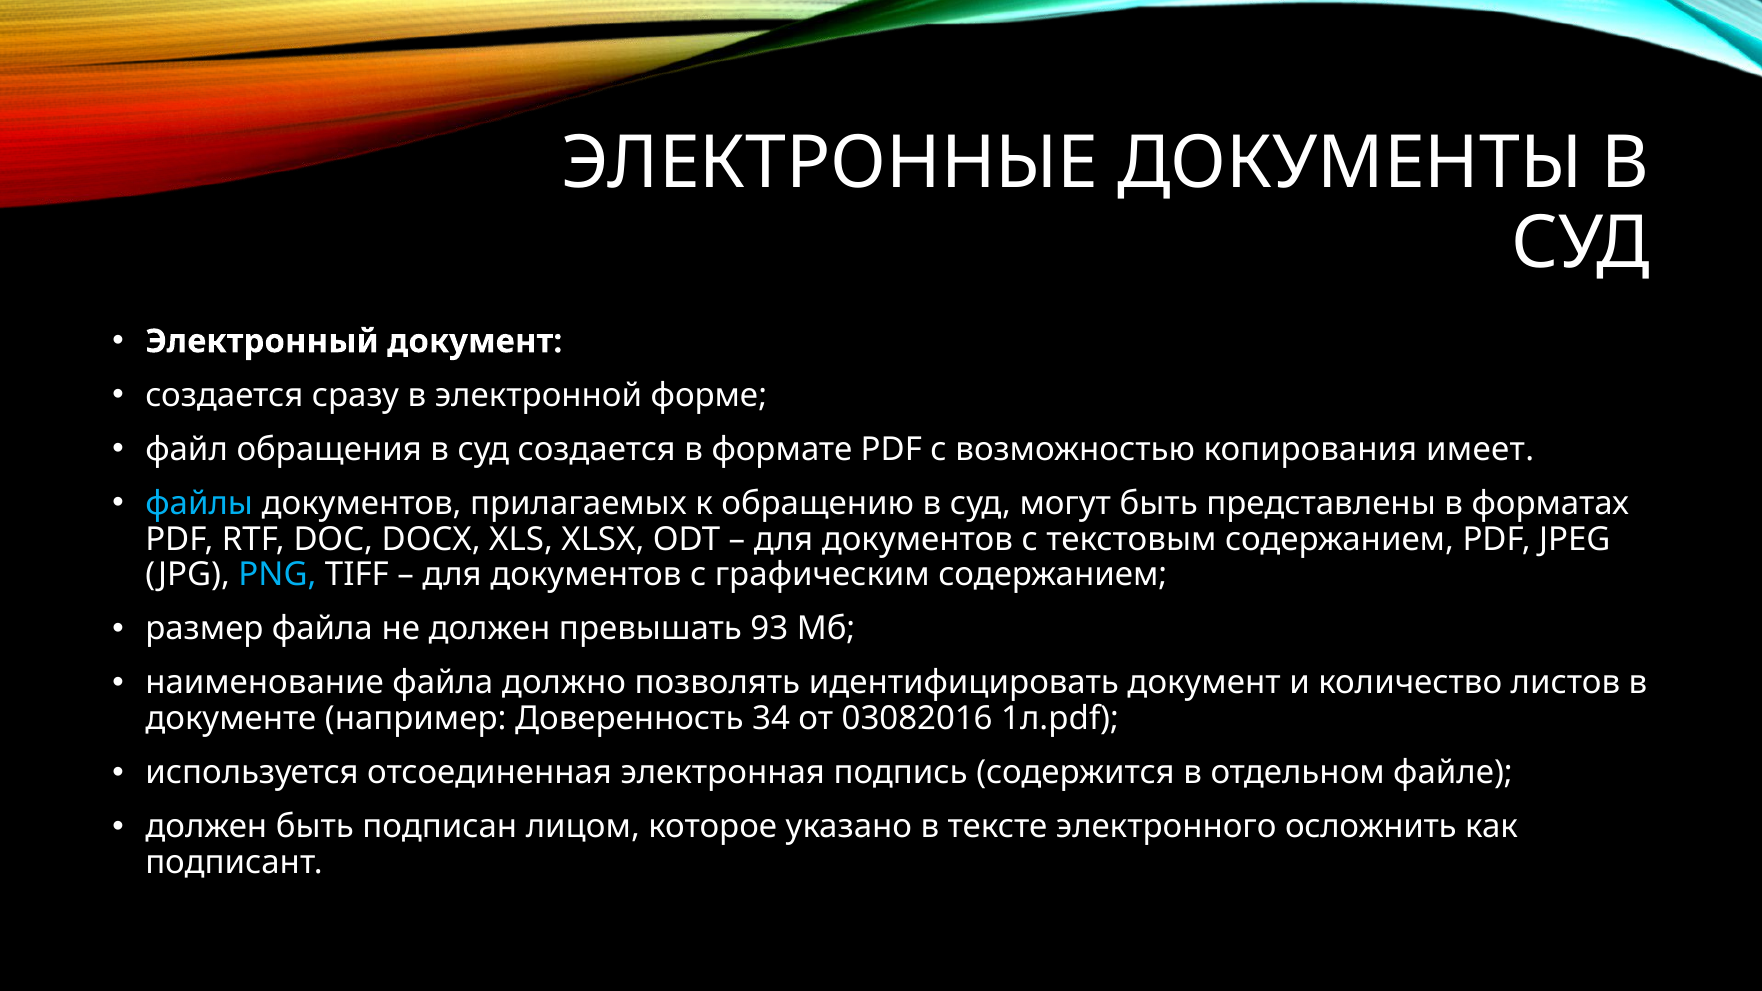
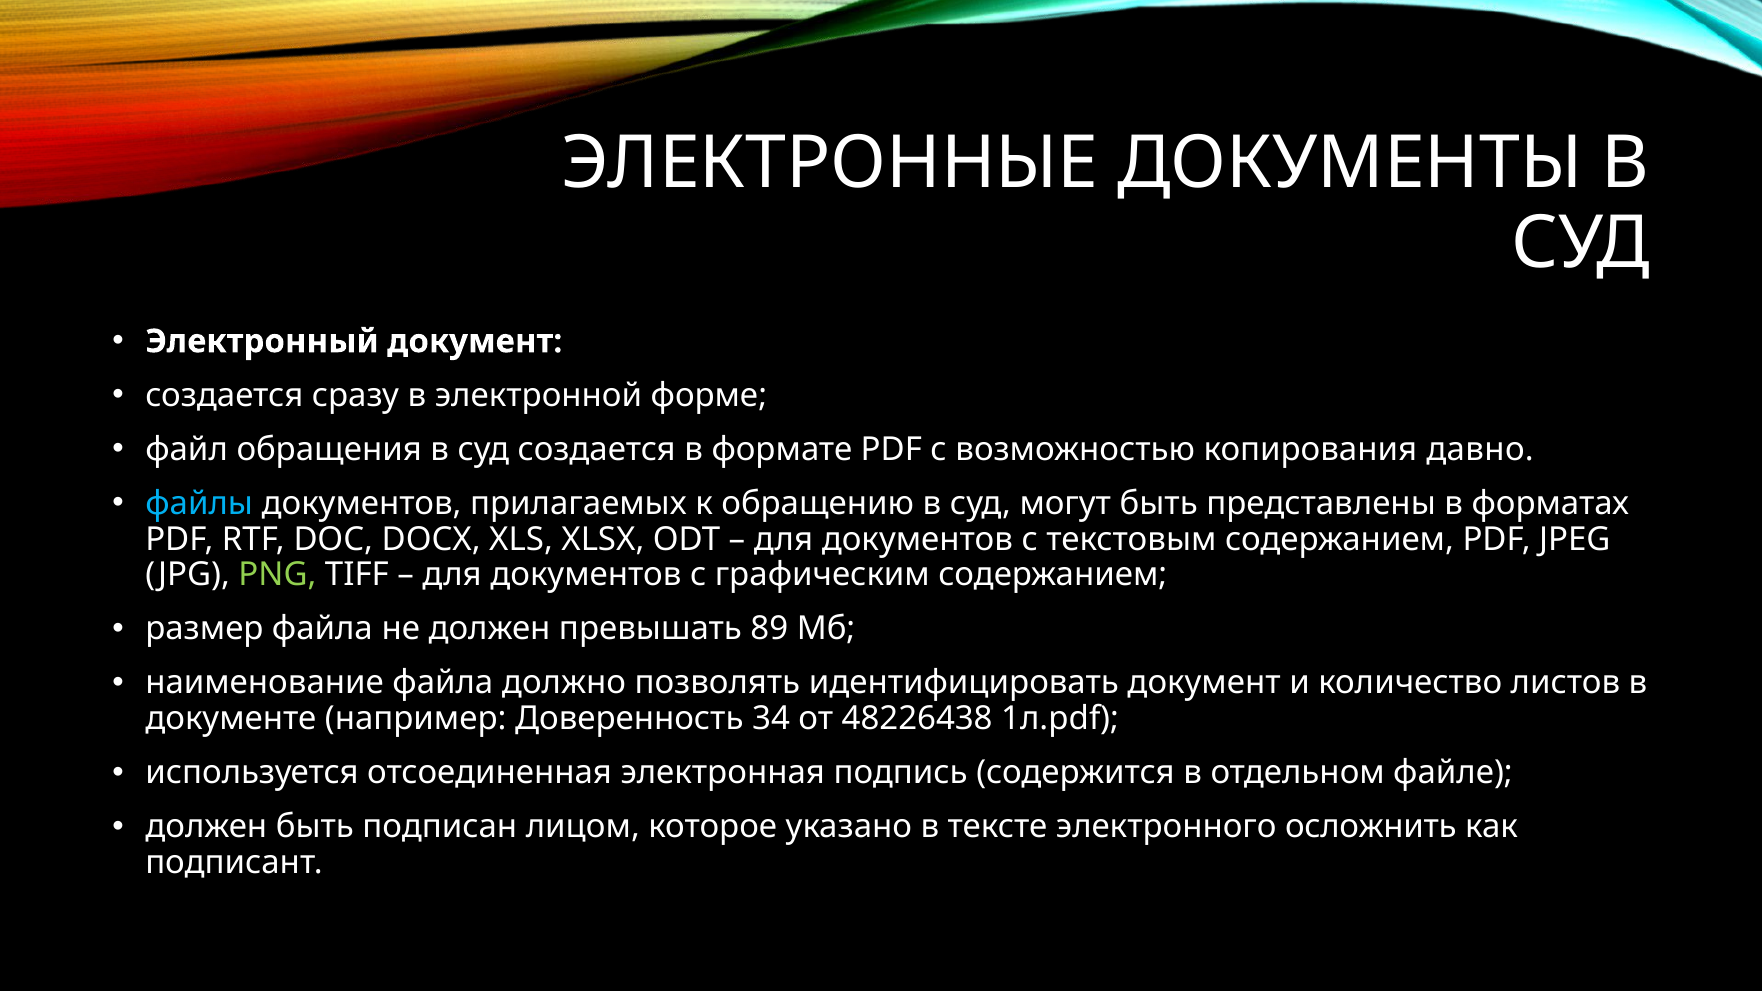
имеет: имеет -> давно (1480, 450)
PNG colour: light blue -> light green (277, 575)
93: 93 -> 89 (769, 629)
03082016: 03082016 -> 48226438 (917, 719)
